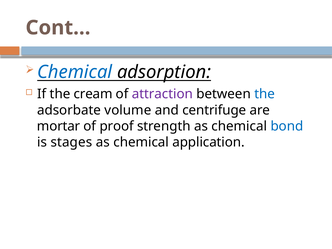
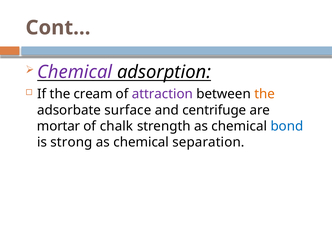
Chemical colour: blue -> purple (75, 72)
the colour: blue -> orange (265, 94)
volume: volume -> surface (128, 110)
proof: proof -> chalk (116, 126)
stages: stages -> strong (71, 142)
application: application -> separation (208, 142)
